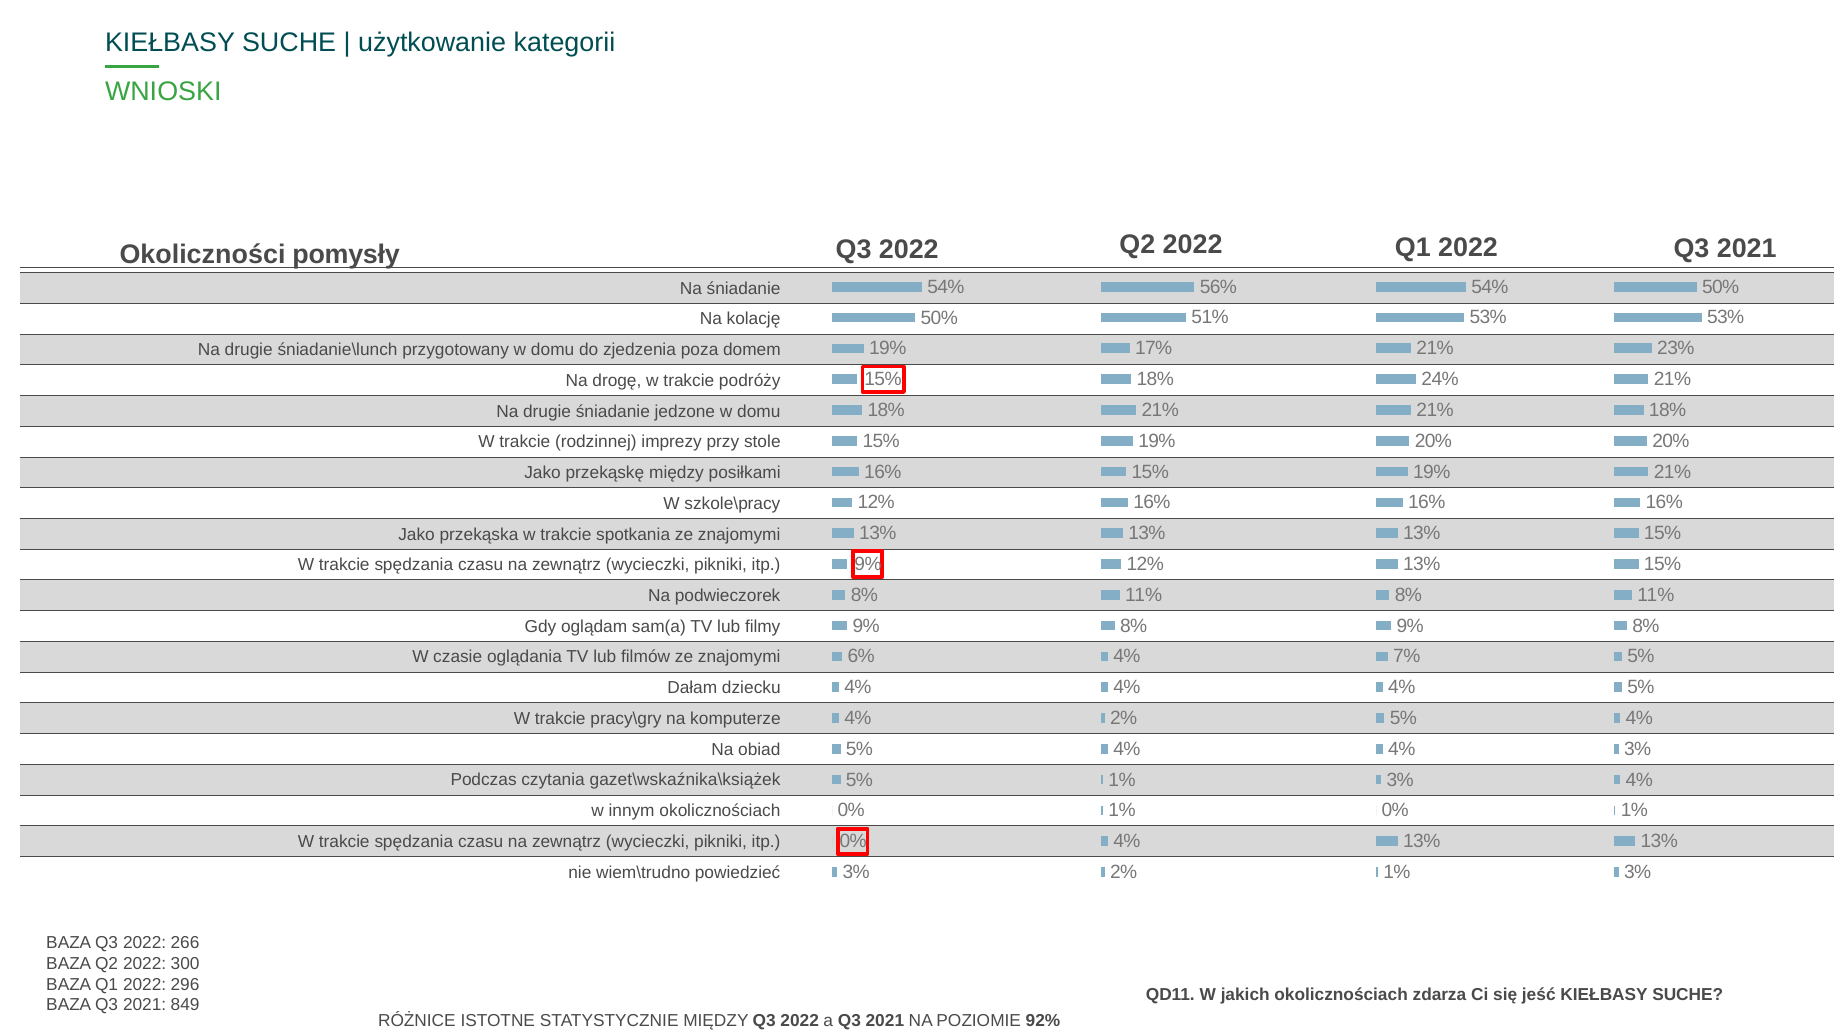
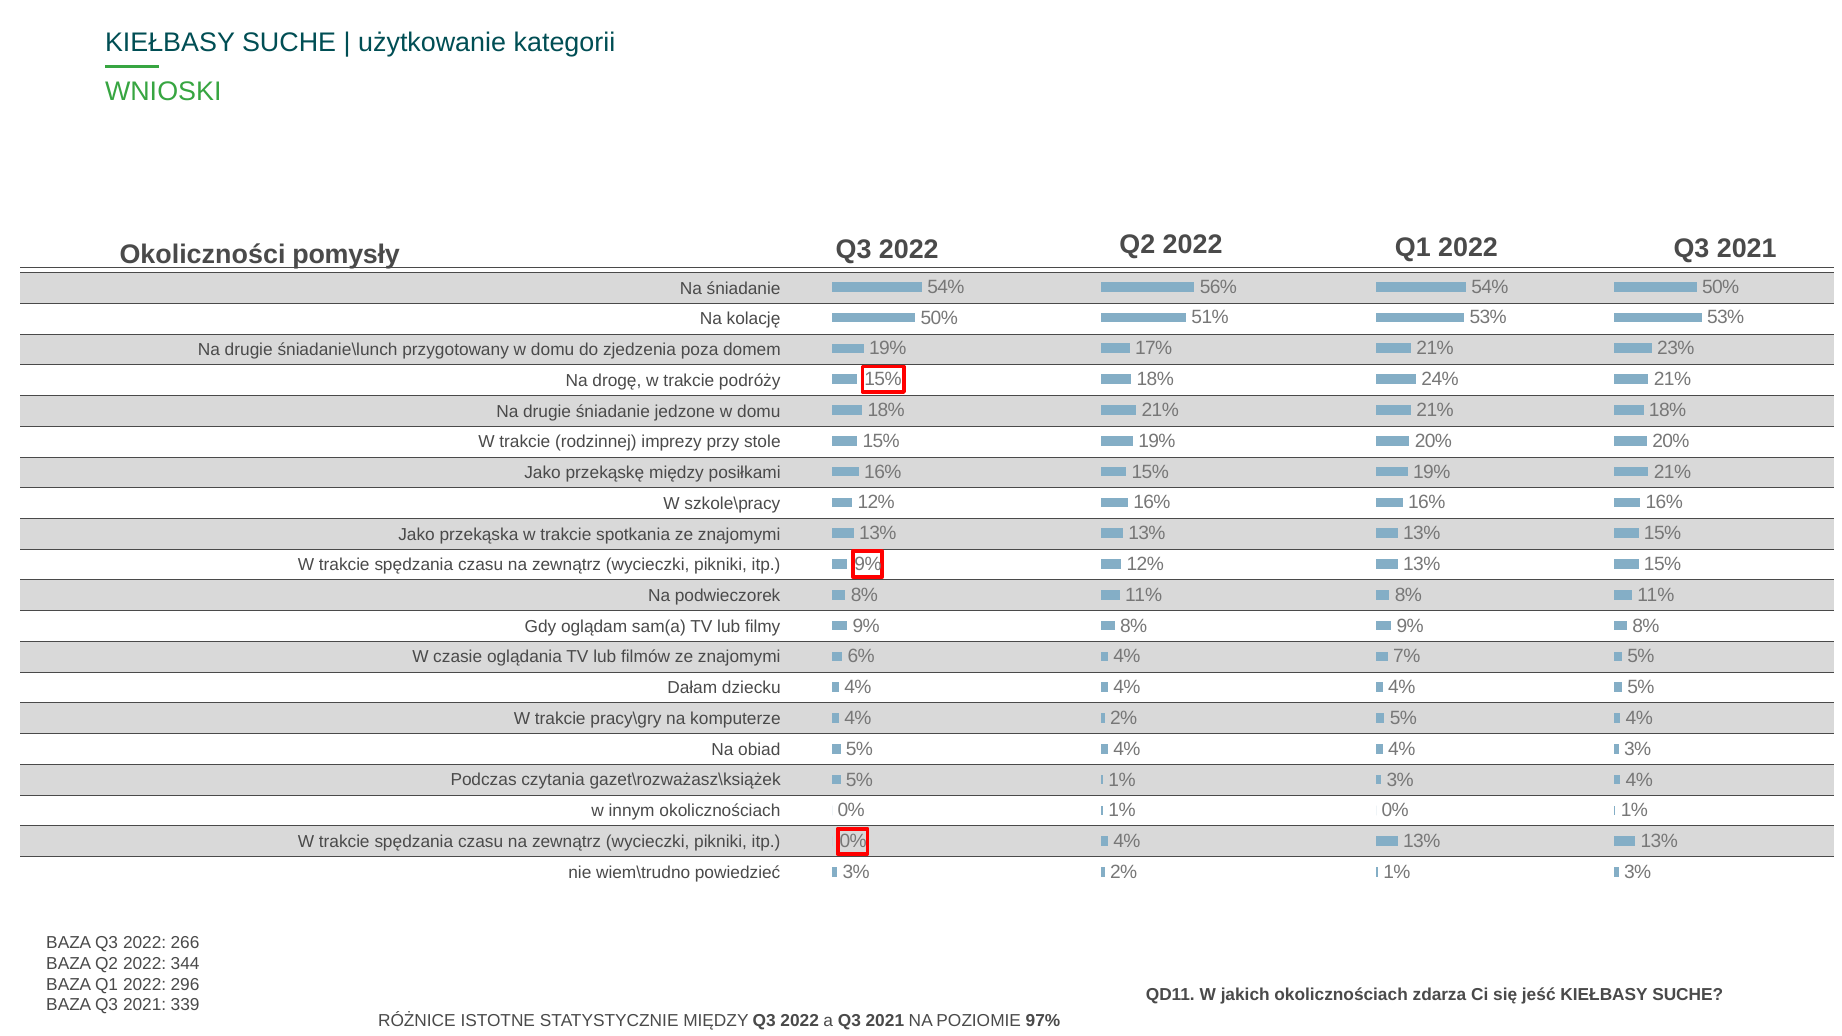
gazet\wskaźnika\książek: gazet\wskaźnika\książek -> gazet\rozważasz\książek (685, 780)
300: 300 -> 344 (185, 964)
849: 849 -> 339 (185, 1005)
92%: 92% -> 97% (1043, 1021)
